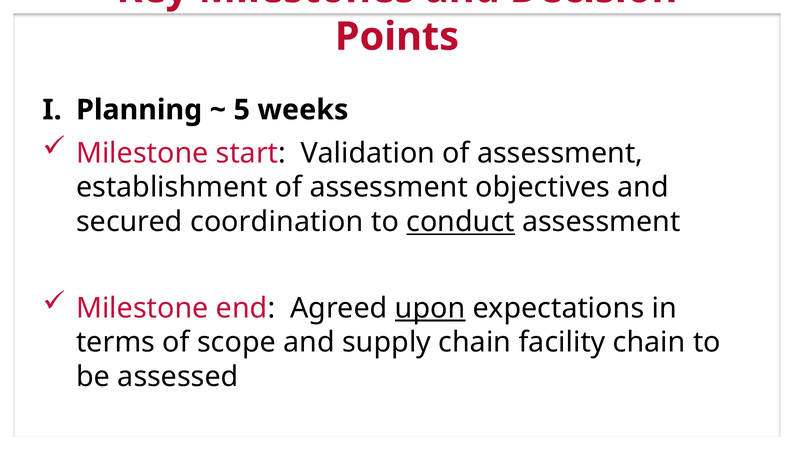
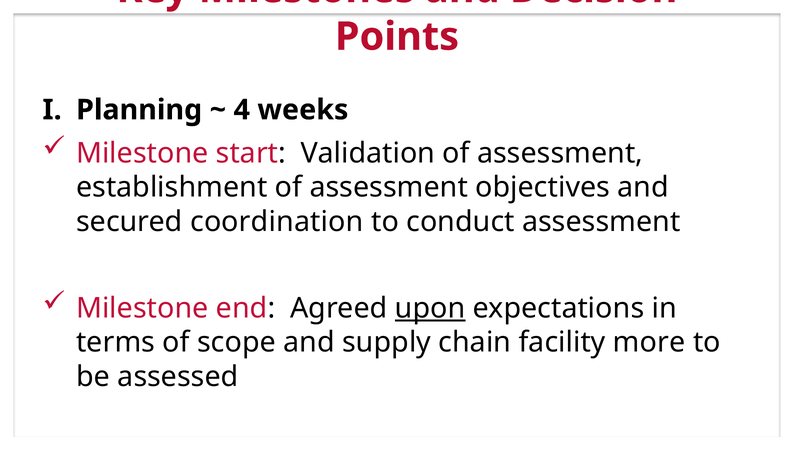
5: 5 -> 4 (242, 110)
conduct underline: present -> none (461, 222)
facility chain: chain -> more (649, 343)
